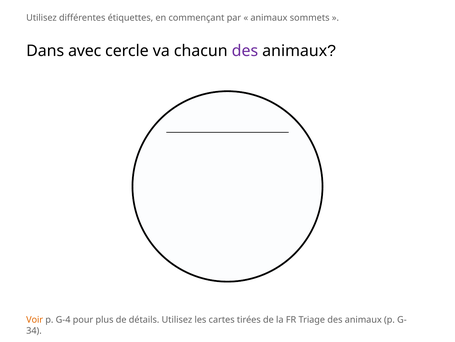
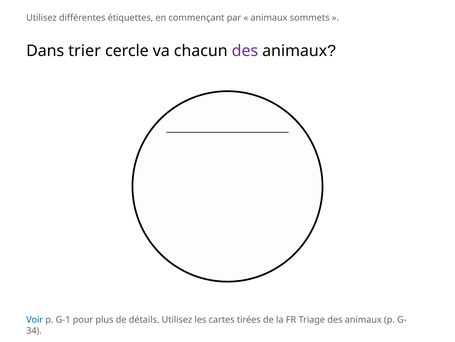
avec: avec -> trier (85, 51)
Voir colour: orange -> blue (35, 319)
G-4: G-4 -> G-1 (63, 319)
